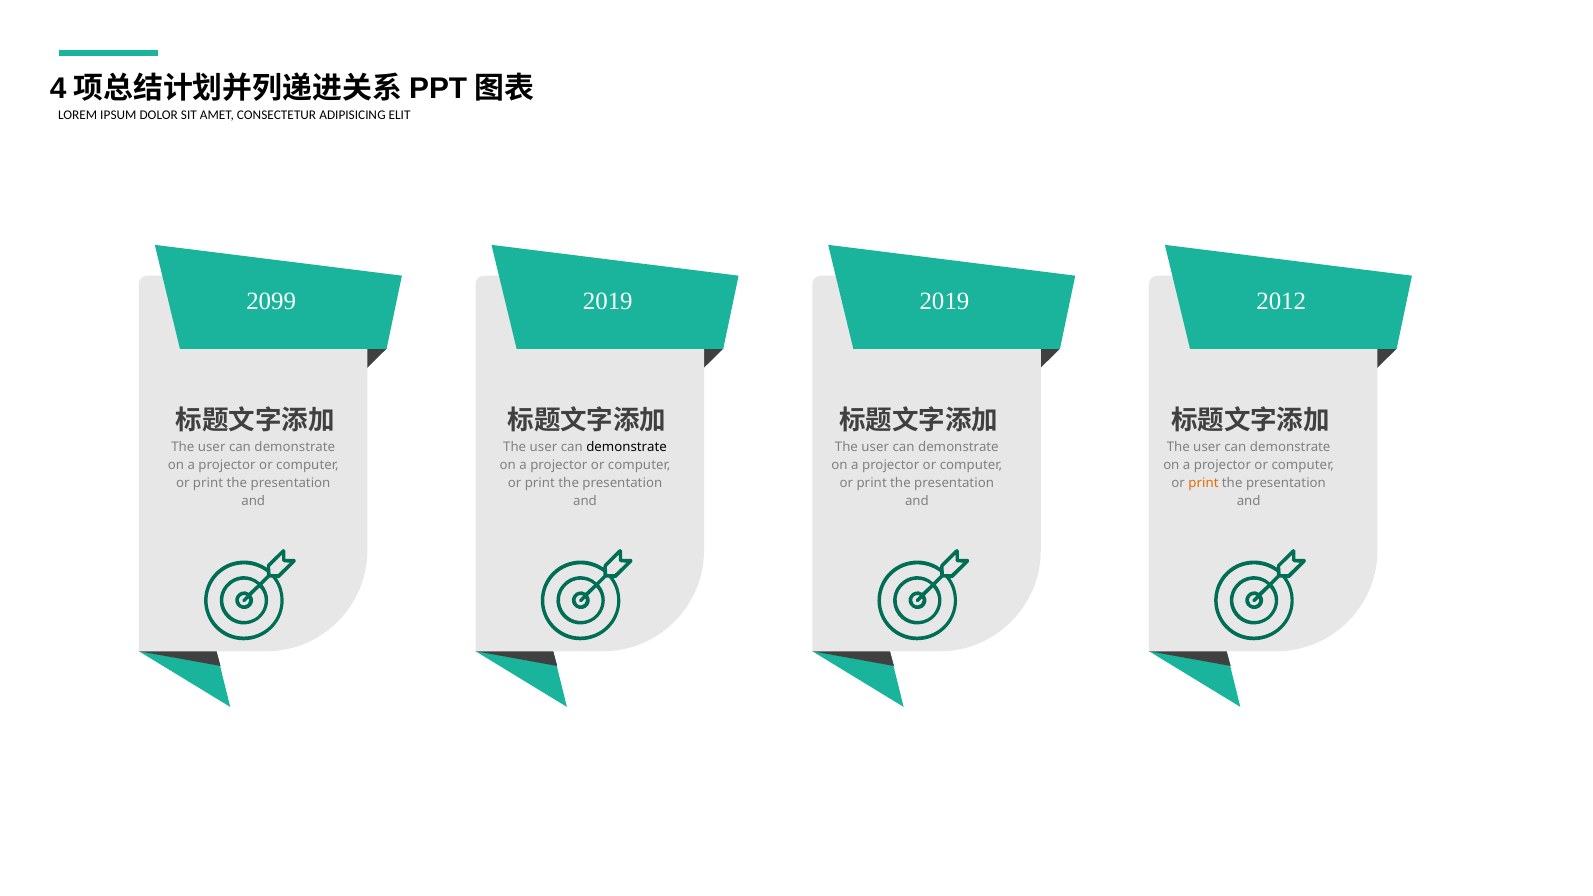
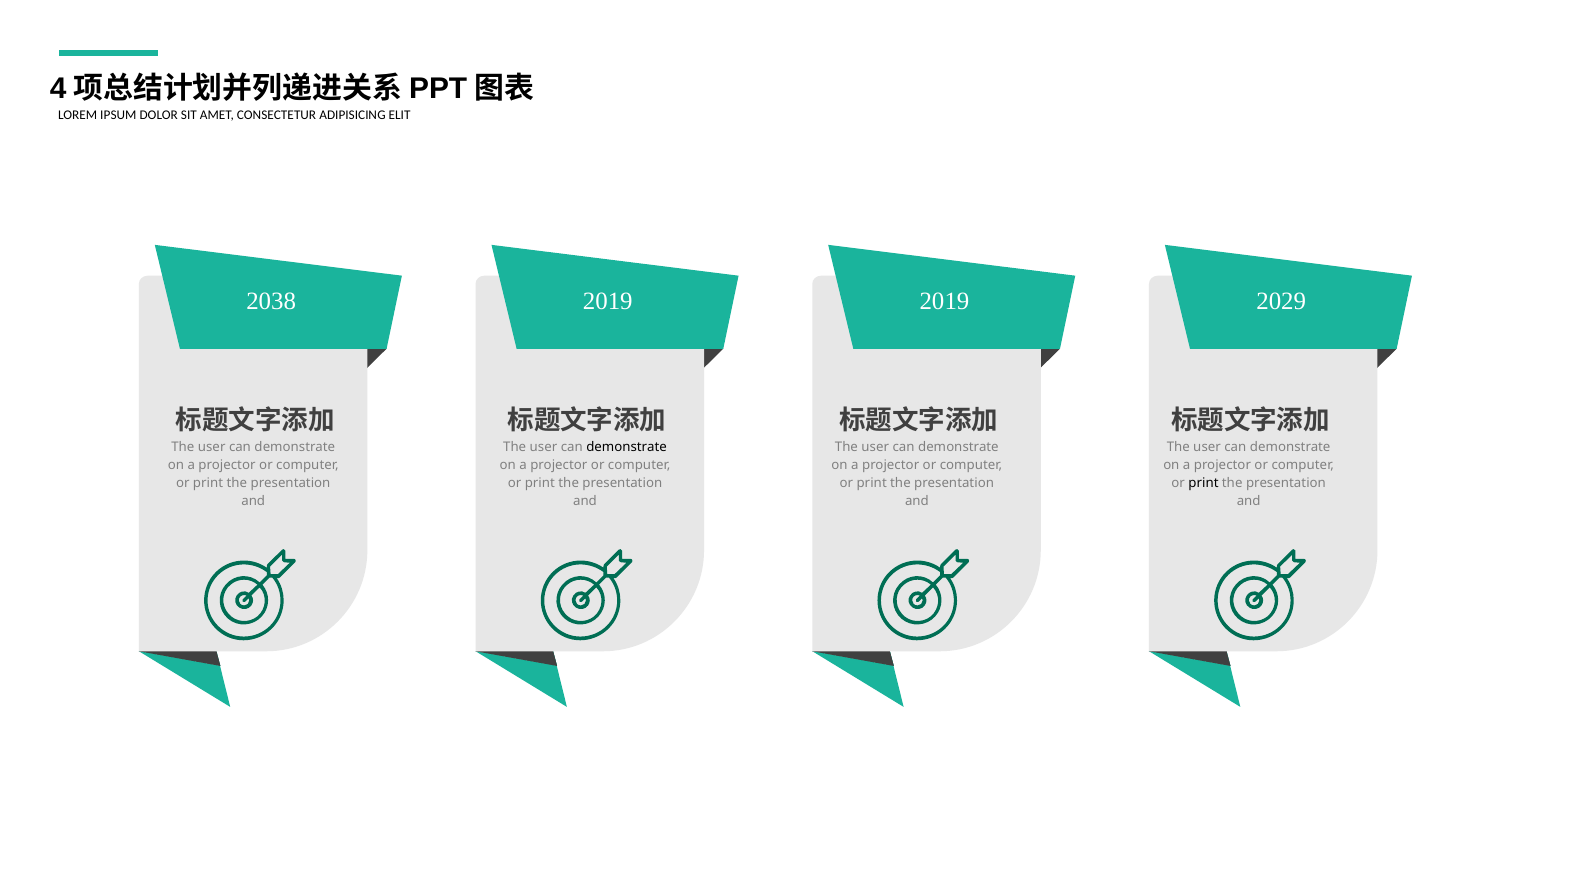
2099: 2099 -> 2038 (271, 301)
2012: 2012 -> 2029 (1281, 301)
print colour: orange -> black (1203, 483)
